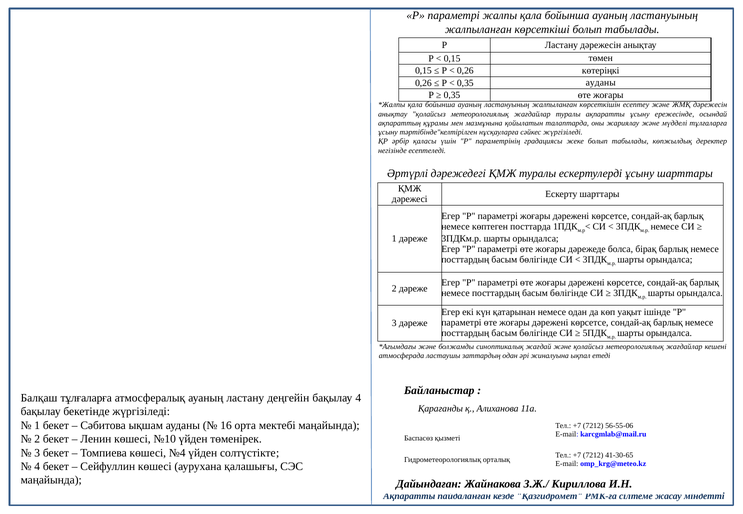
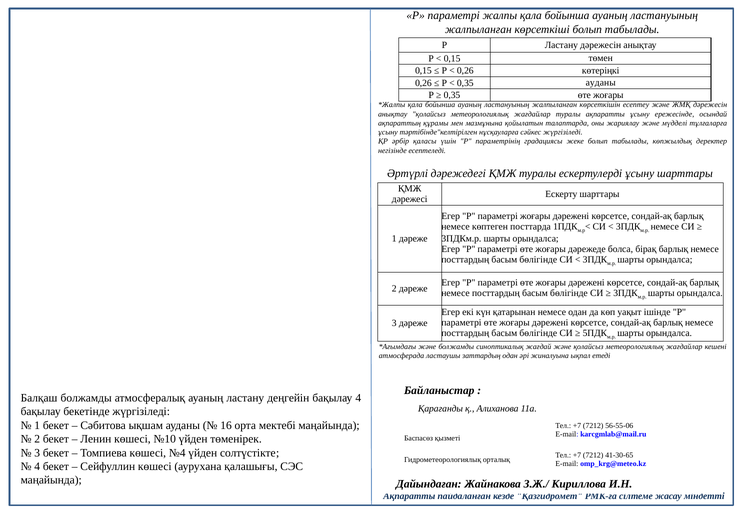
Балқаш тұлғаларға: тұлғаларға -> болжамды (86, 398)
